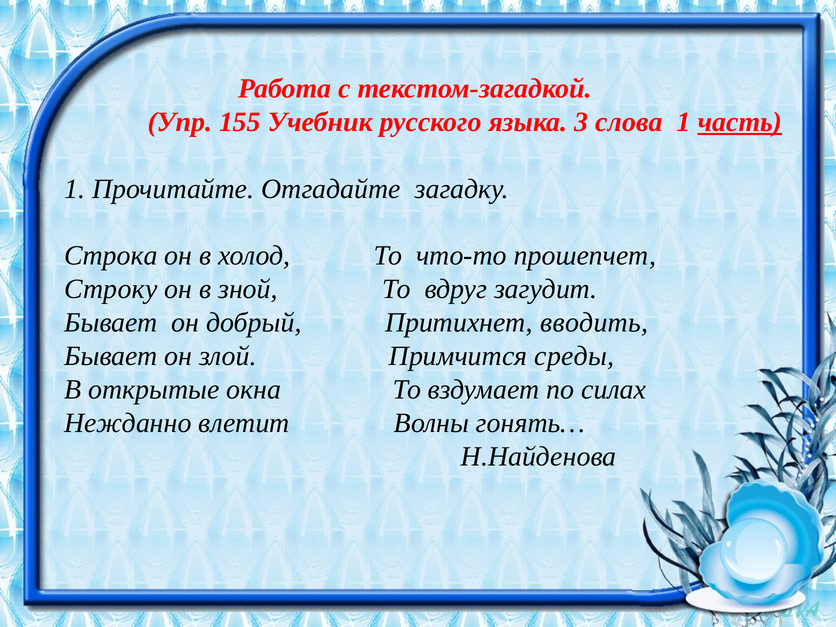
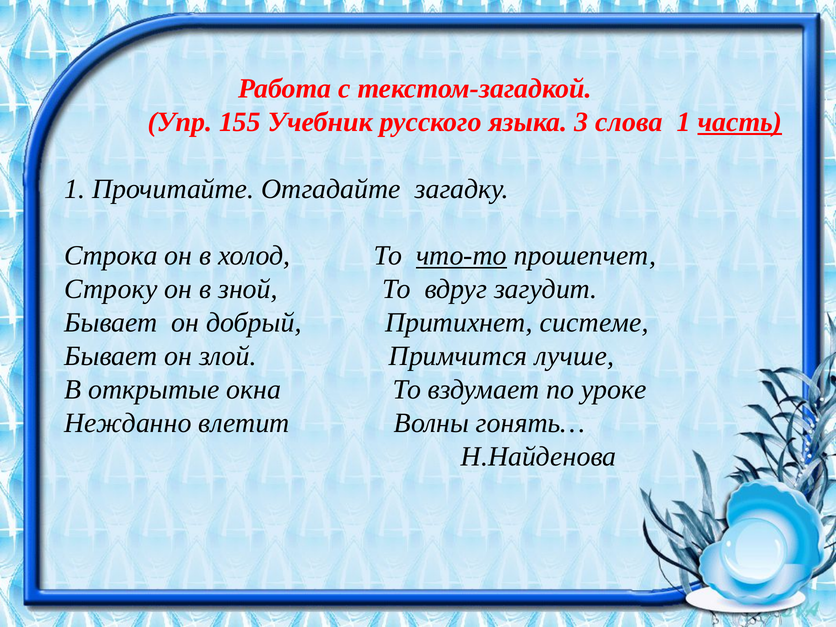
что-то underline: none -> present (461, 256)
вводить: вводить -> системе (594, 323)
среды: среды -> лучше (574, 356)
силах: силах -> уроке (614, 389)
